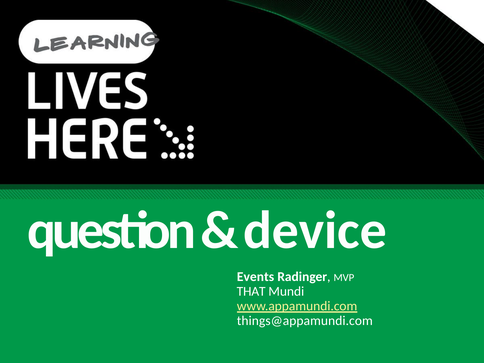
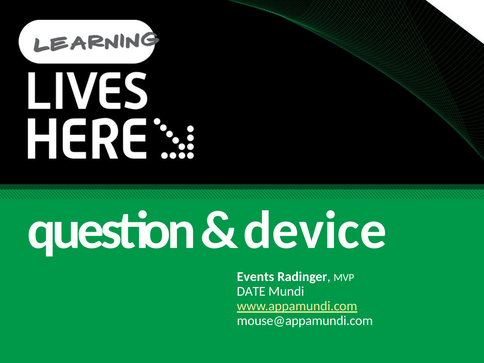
THAT: THAT -> DATE (251, 291)
things@appamundi.com: things@appamundi.com -> mouse@appamundi.com (305, 321)
